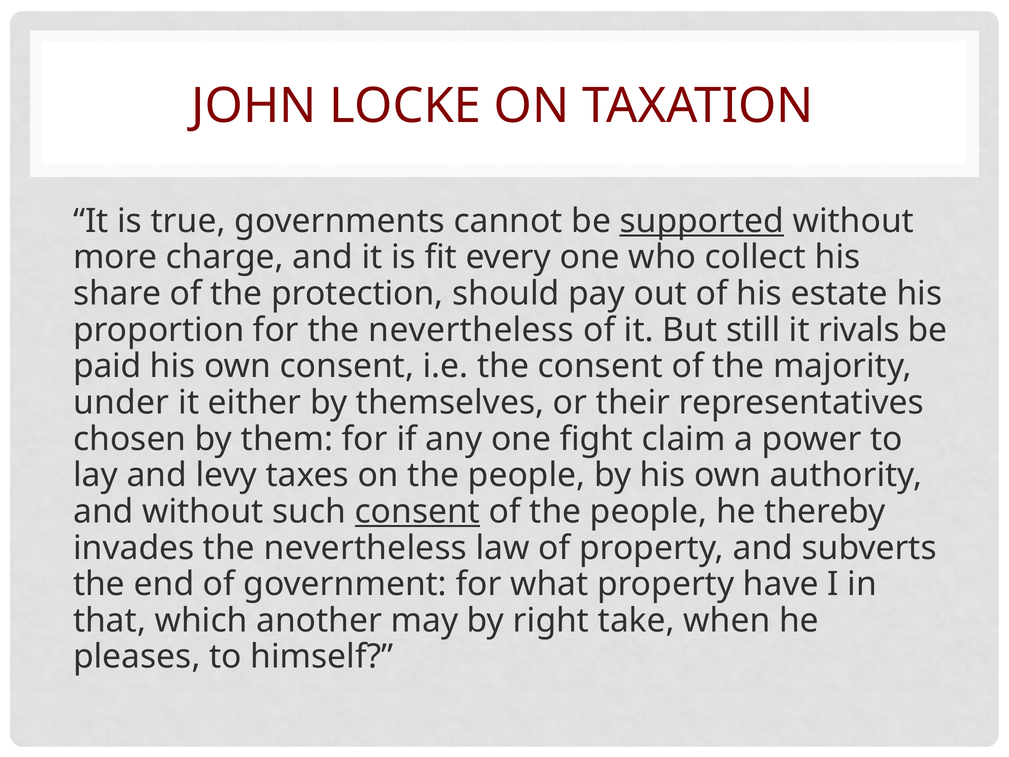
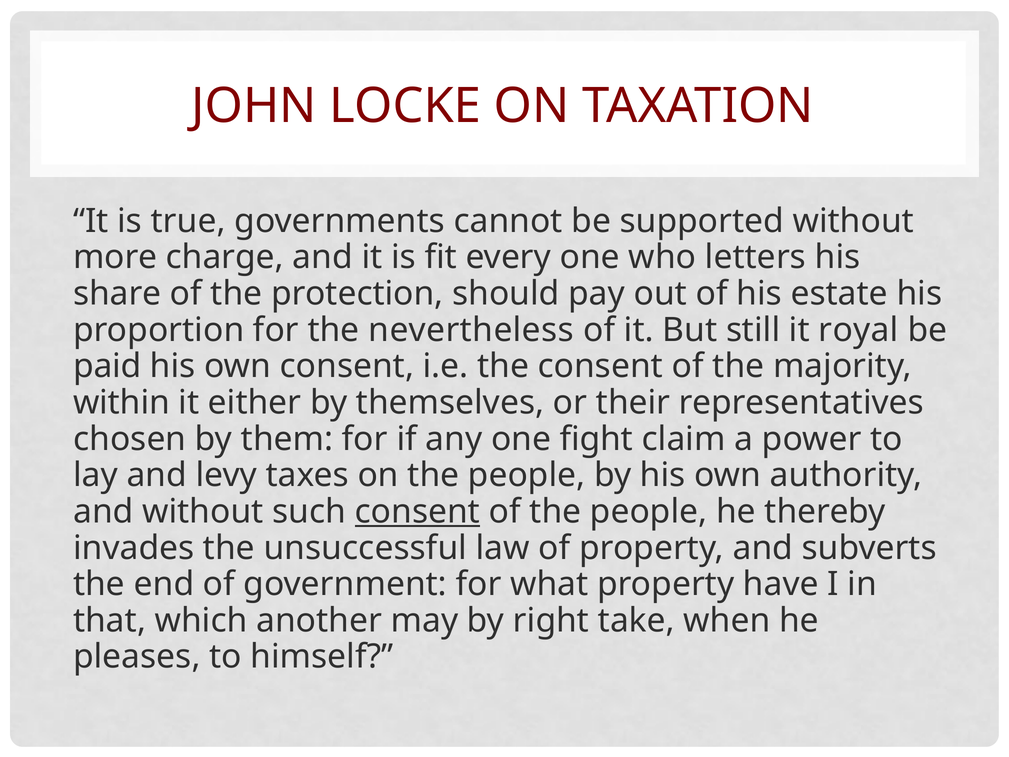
supported underline: present -> none (702, 221)
collect: collect -> letters (755, 257)
rivals: rivals -> royal (859, 330)
under: under -> within (121, 403)
invades the nevertheless: nevertheless -> unsuccessful (365, 548)
